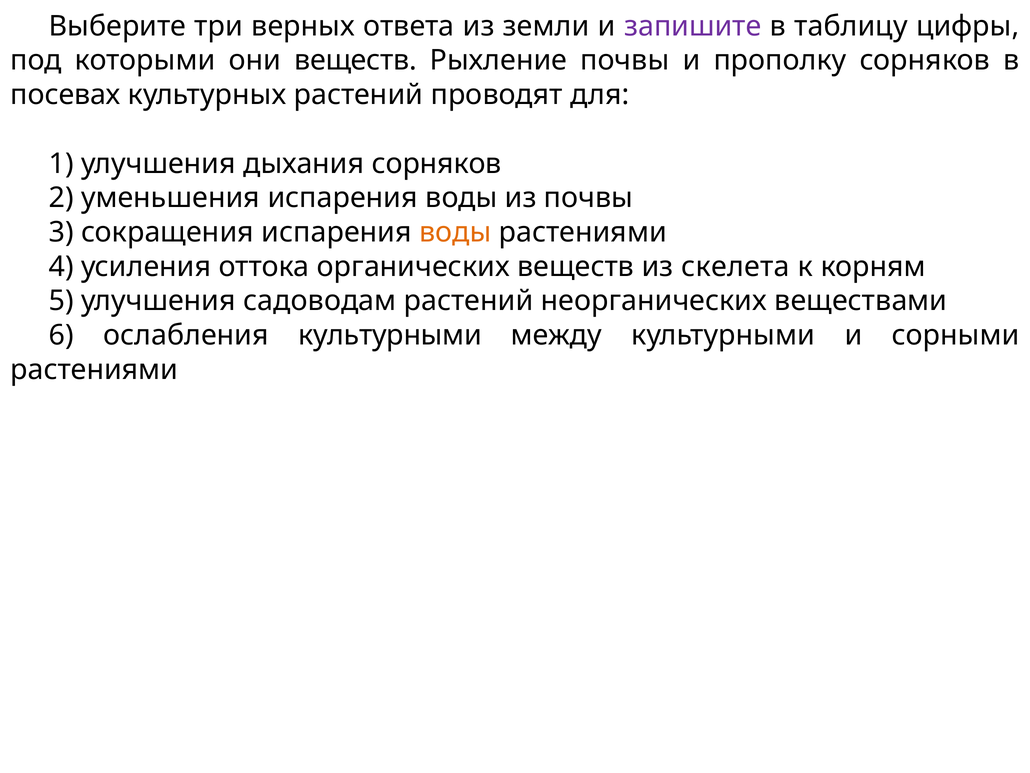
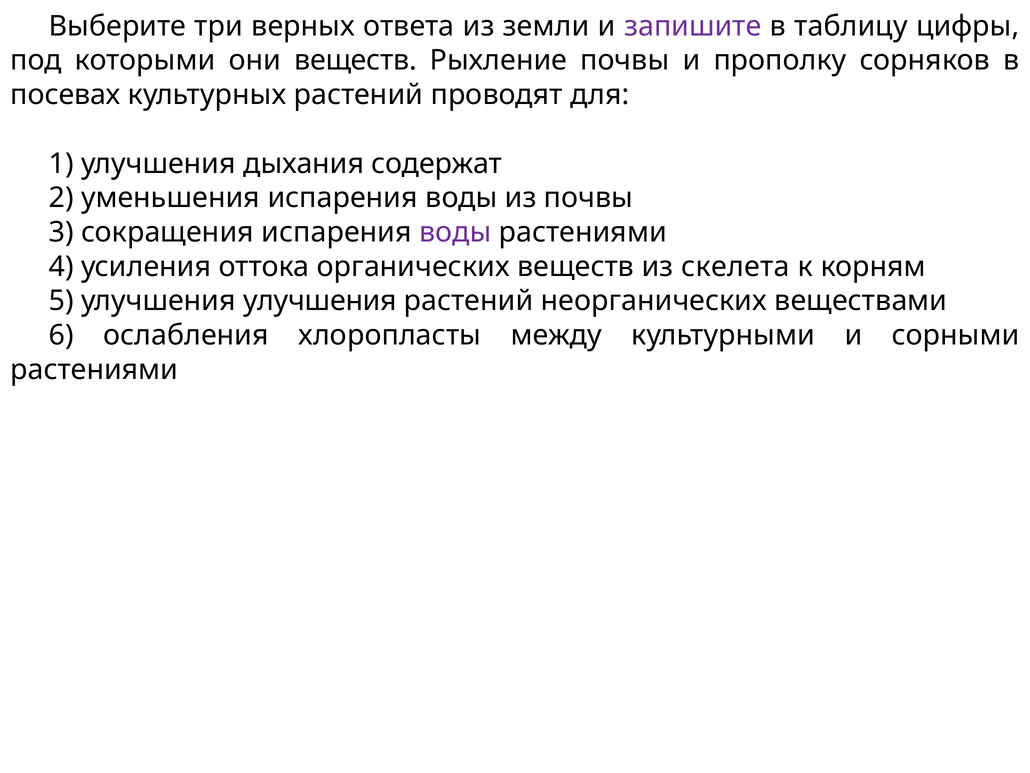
дыхания сорняков: сорняков -> содержат (437, 163)
воды colour: orange -> purple (455, 232)
улучшения садоводам: садоводам -> улучшения (320, 301)
ослабления культурными: культурными -> хлоропласты (390, 335)
